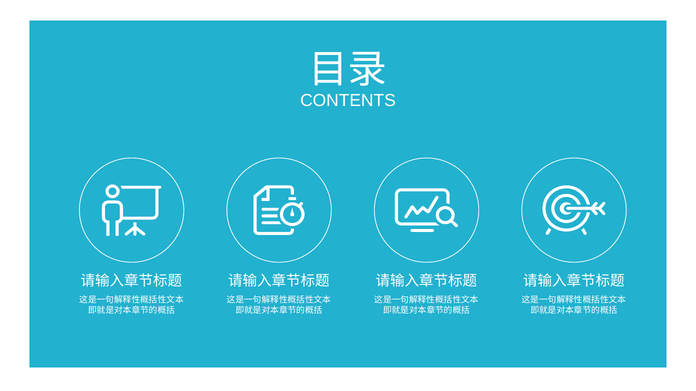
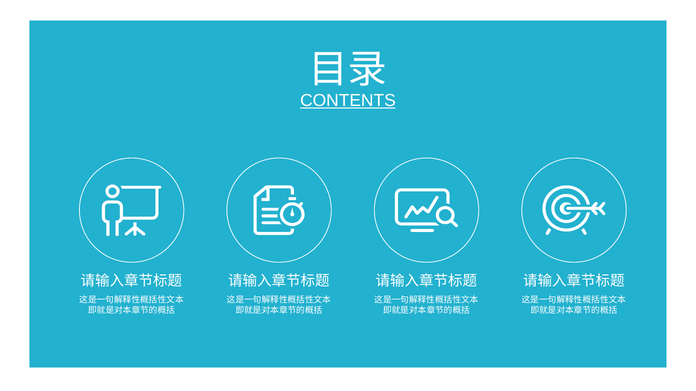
CONTENTS underline: none -> present (348, 101)
